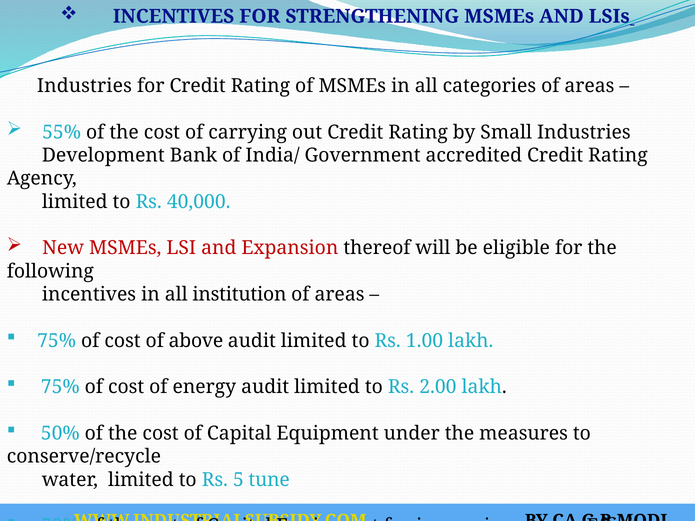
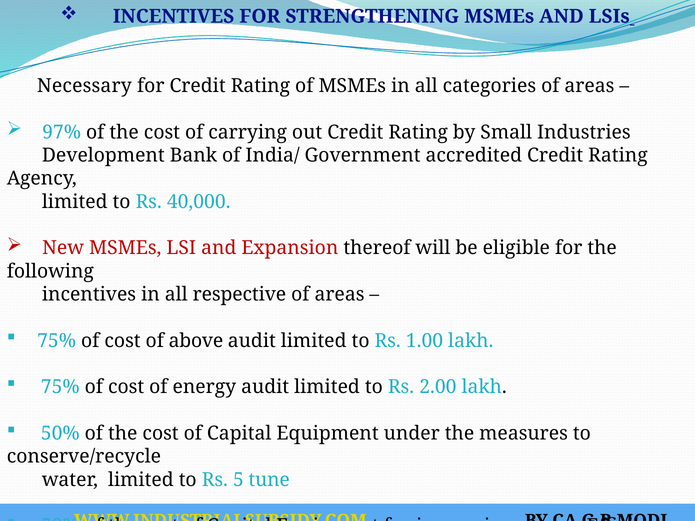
Industries: Industries -> Necessary (84, 86)
55%: 55% -> 97% (62, 132)
institution: institution -> respective (239, 294)
